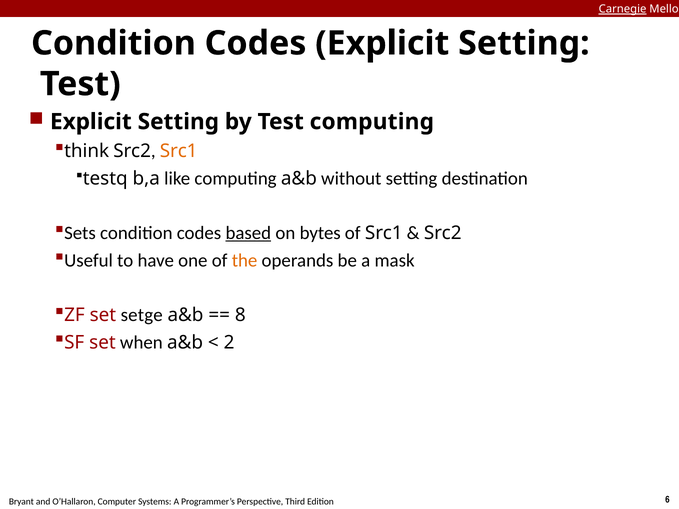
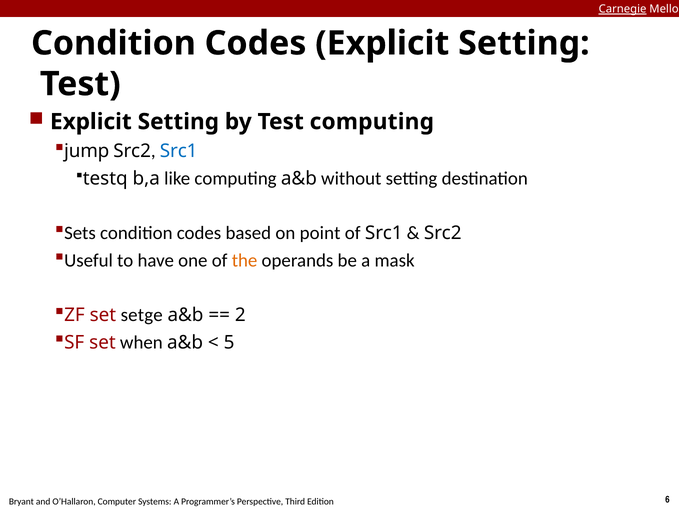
think: think -> jump (87, 151)
Src1 colour: orange -> blue (179, 151)
based underline: present -> none (248, 233)
bytes: bytes -> point (320, 233)
8: 8 -> 2 (240, 315)
2: 2 -> 5 (229, 343)
